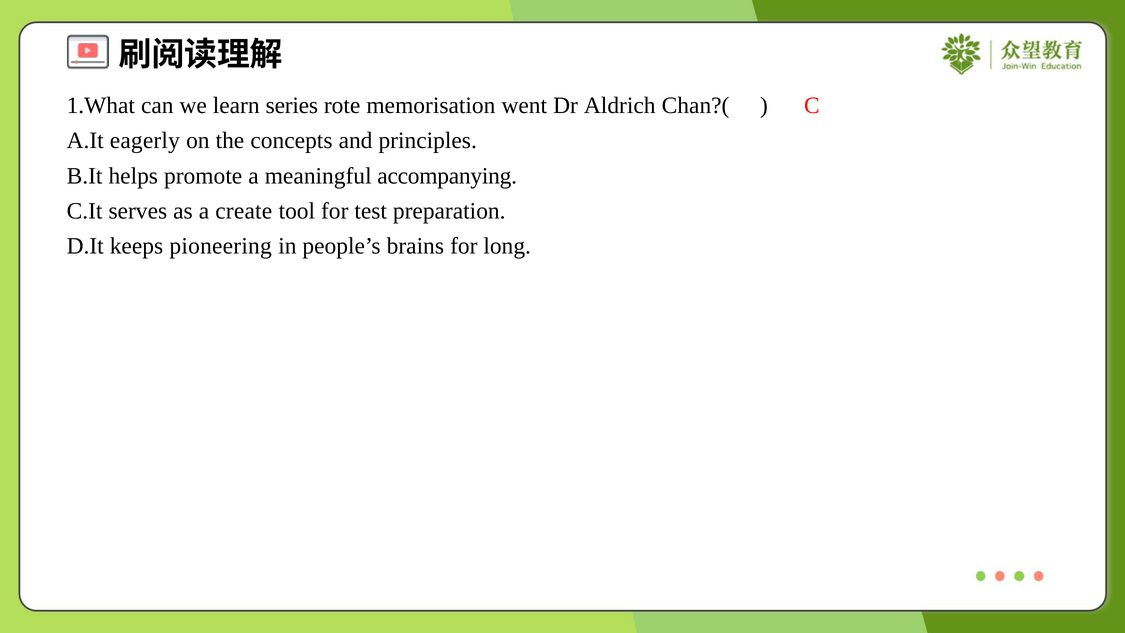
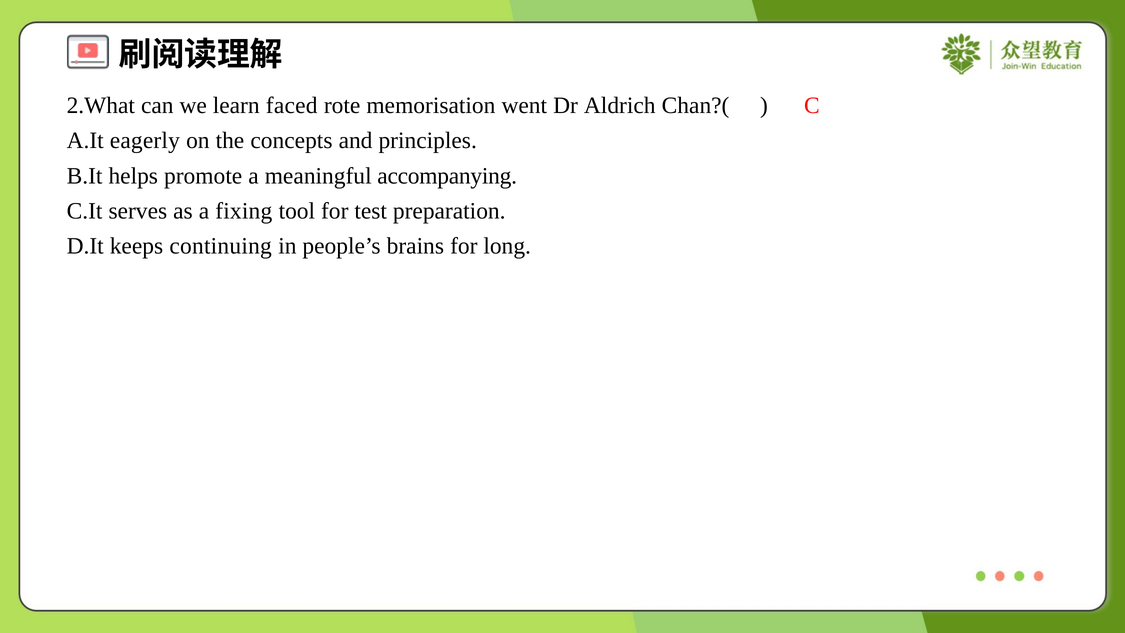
1.What: 1.What -> 2.What (101, 105)
series: series -> faced (292, 105)
create: create -> fixing (244, 211)
pioneering: pioneering -> continuing (221, 246)
